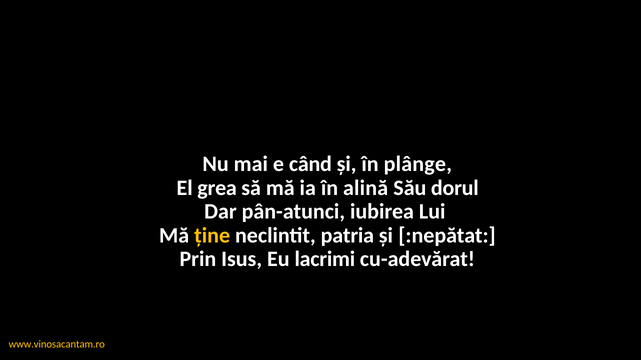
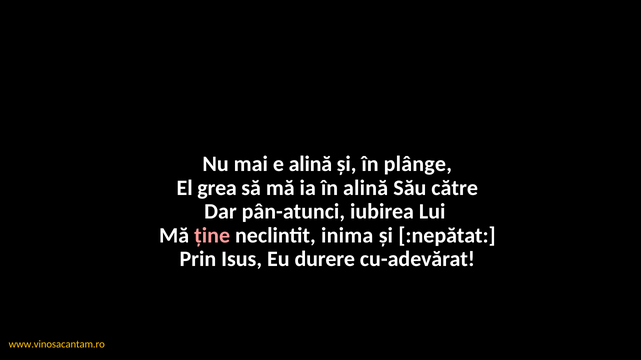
e când: când -> alină (310, 164)
dorul: dorul -> către (455, 188)
ține colour: yellow -> pink (212, 236)
patria: patria -> inima (347, 236)
lacrimi: lacrimi -> durere (325, 260)
